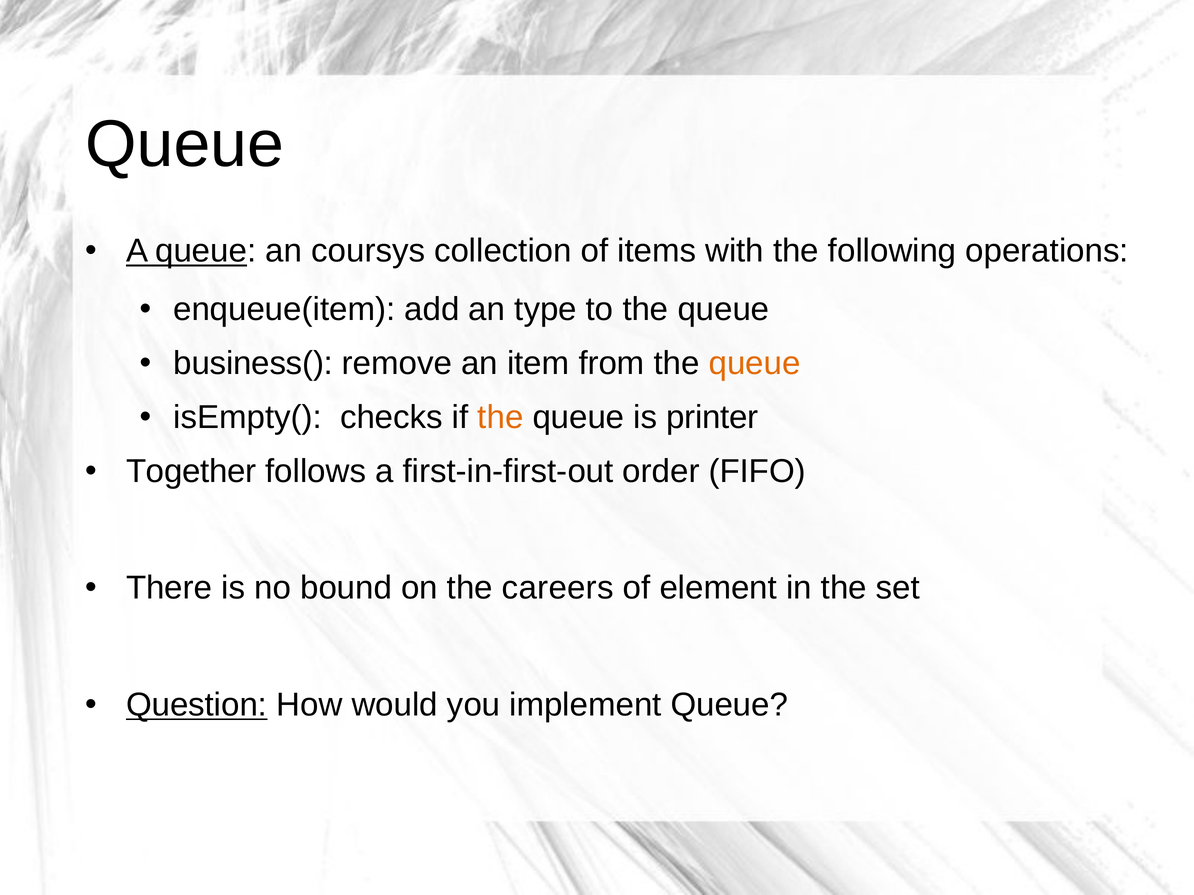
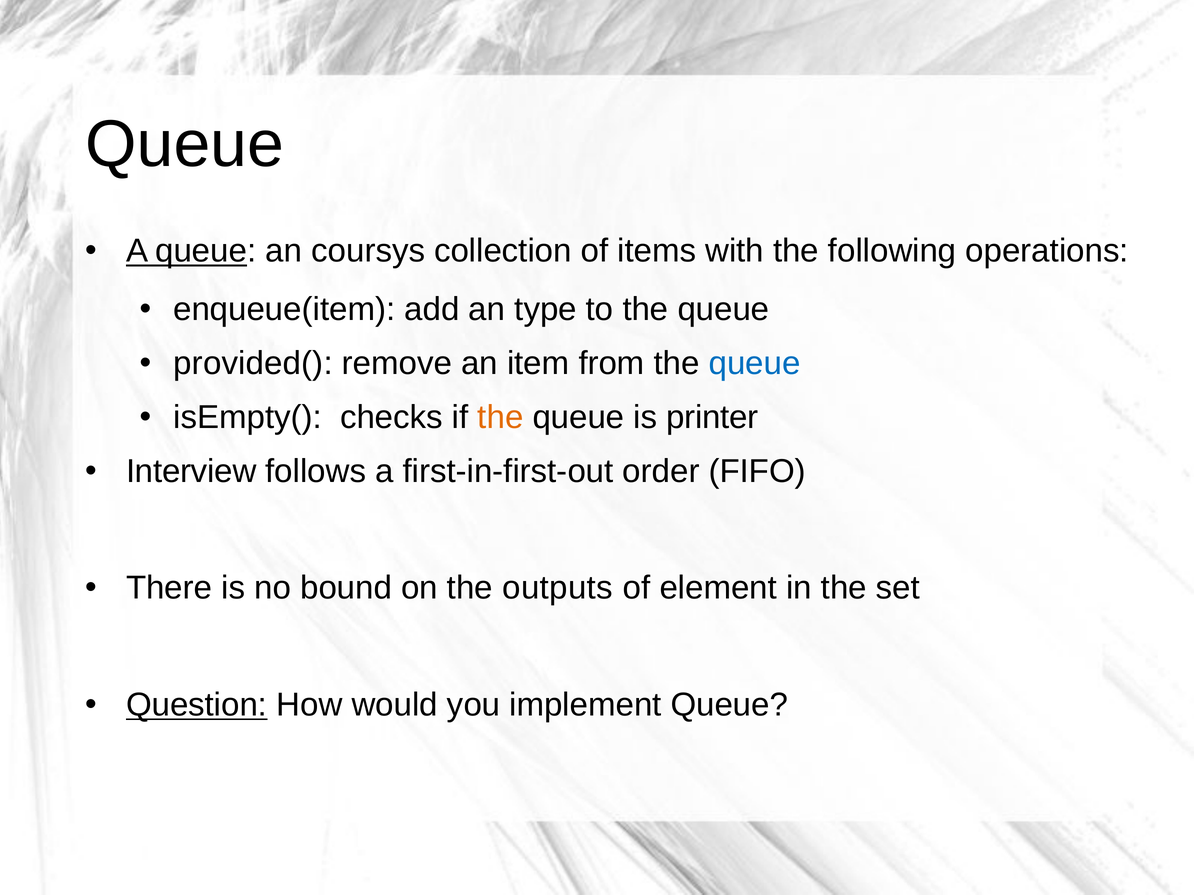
business(: business( -> provided( (253, 364)
queue colour: orange -> blue (755, 364)
Together: Together -> Interview (191, 472)
careers: careers -> outputs (558, 588)
